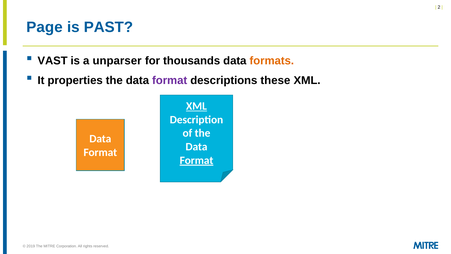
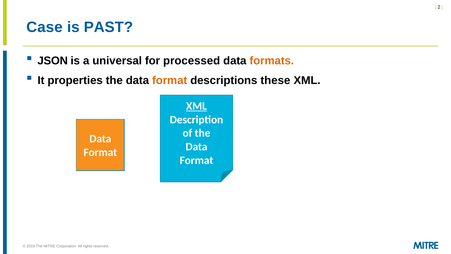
Page: Page -> Case (44, 27)
VAST: VAST -> JSON (53, 61)
unparser: unparser -> universal (117, 61)
thousands: thousands -> processed (192, 61)
format colour: purple -> orange (170, 80)
Format underline: present -> none (197, 160)
